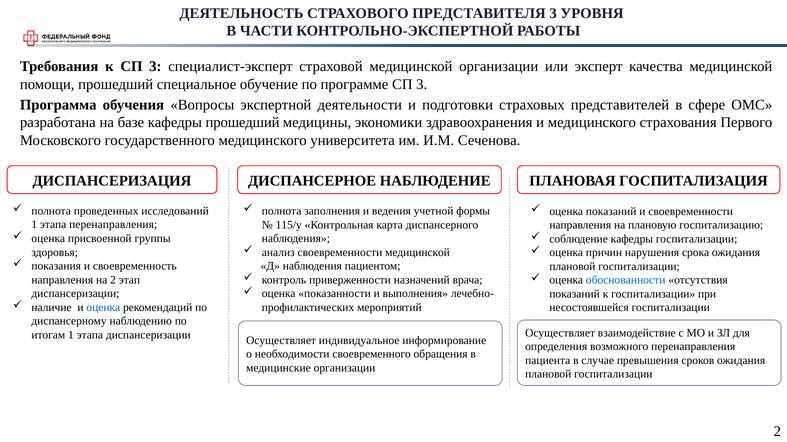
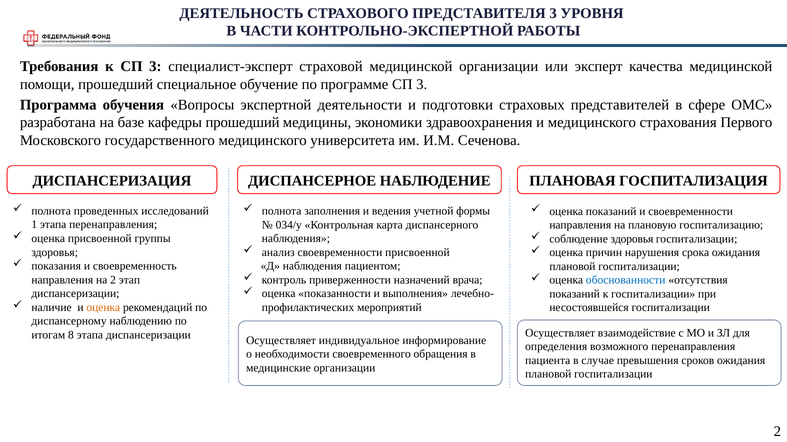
115/у: 115/у -> 034/у (289, 225)
соблюдение кафедры: кафедры -> здоровья (632, 239)
своевременности медицинской: медицинской -> присвоенной (417, 253)
оценка colour: blue -> orange (103, 308)
итогам 1: 1 -> 8 (71, 335)
